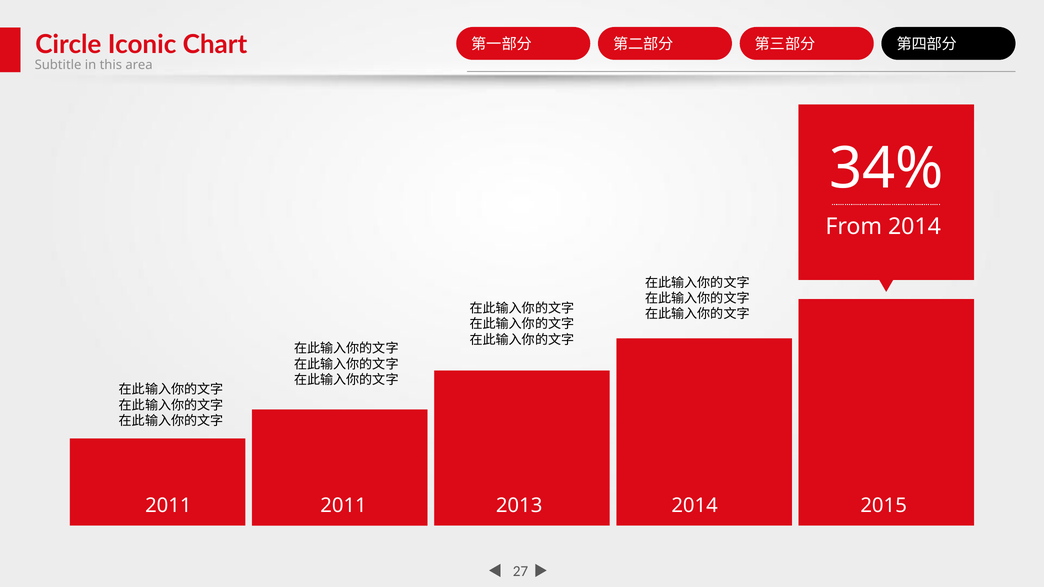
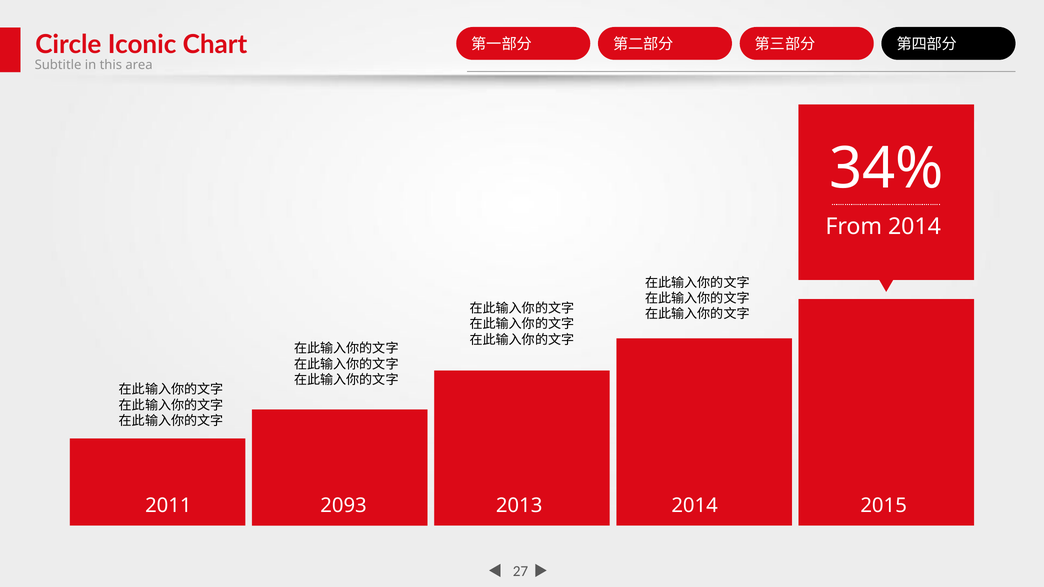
2011 2011: 2011 -> 2093 (344, 506)
